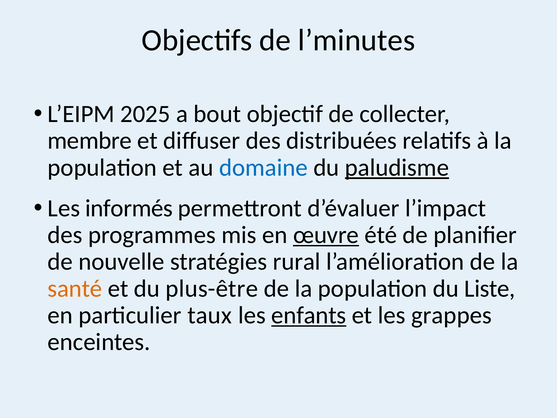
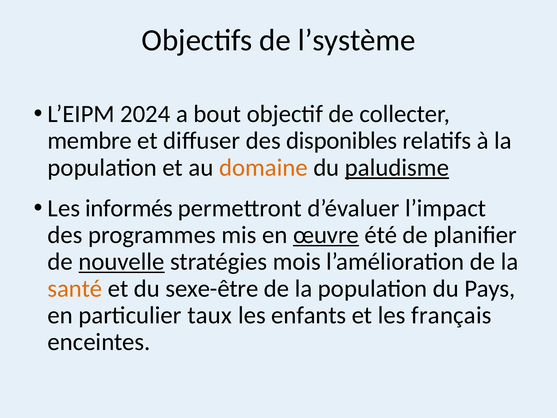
l’minutes: l’minutes -> l’système (357, 40)
2025: 2025 -> 2024 (145, 114)
distribuées: distribuées -> disponibles (342, 141)
domaine colour: blue -> orange (263, 167)
nouvelle underline: none -> present (122, 262)
rural: rural -> mois (297, 262)
plus-être: plus-être -> sexe-être (212, 288)
Liste: Liste -> Pays (490, 288)
enfants underline: present -> none (309, 315)
grappes: grappes -> français (451, 315)
